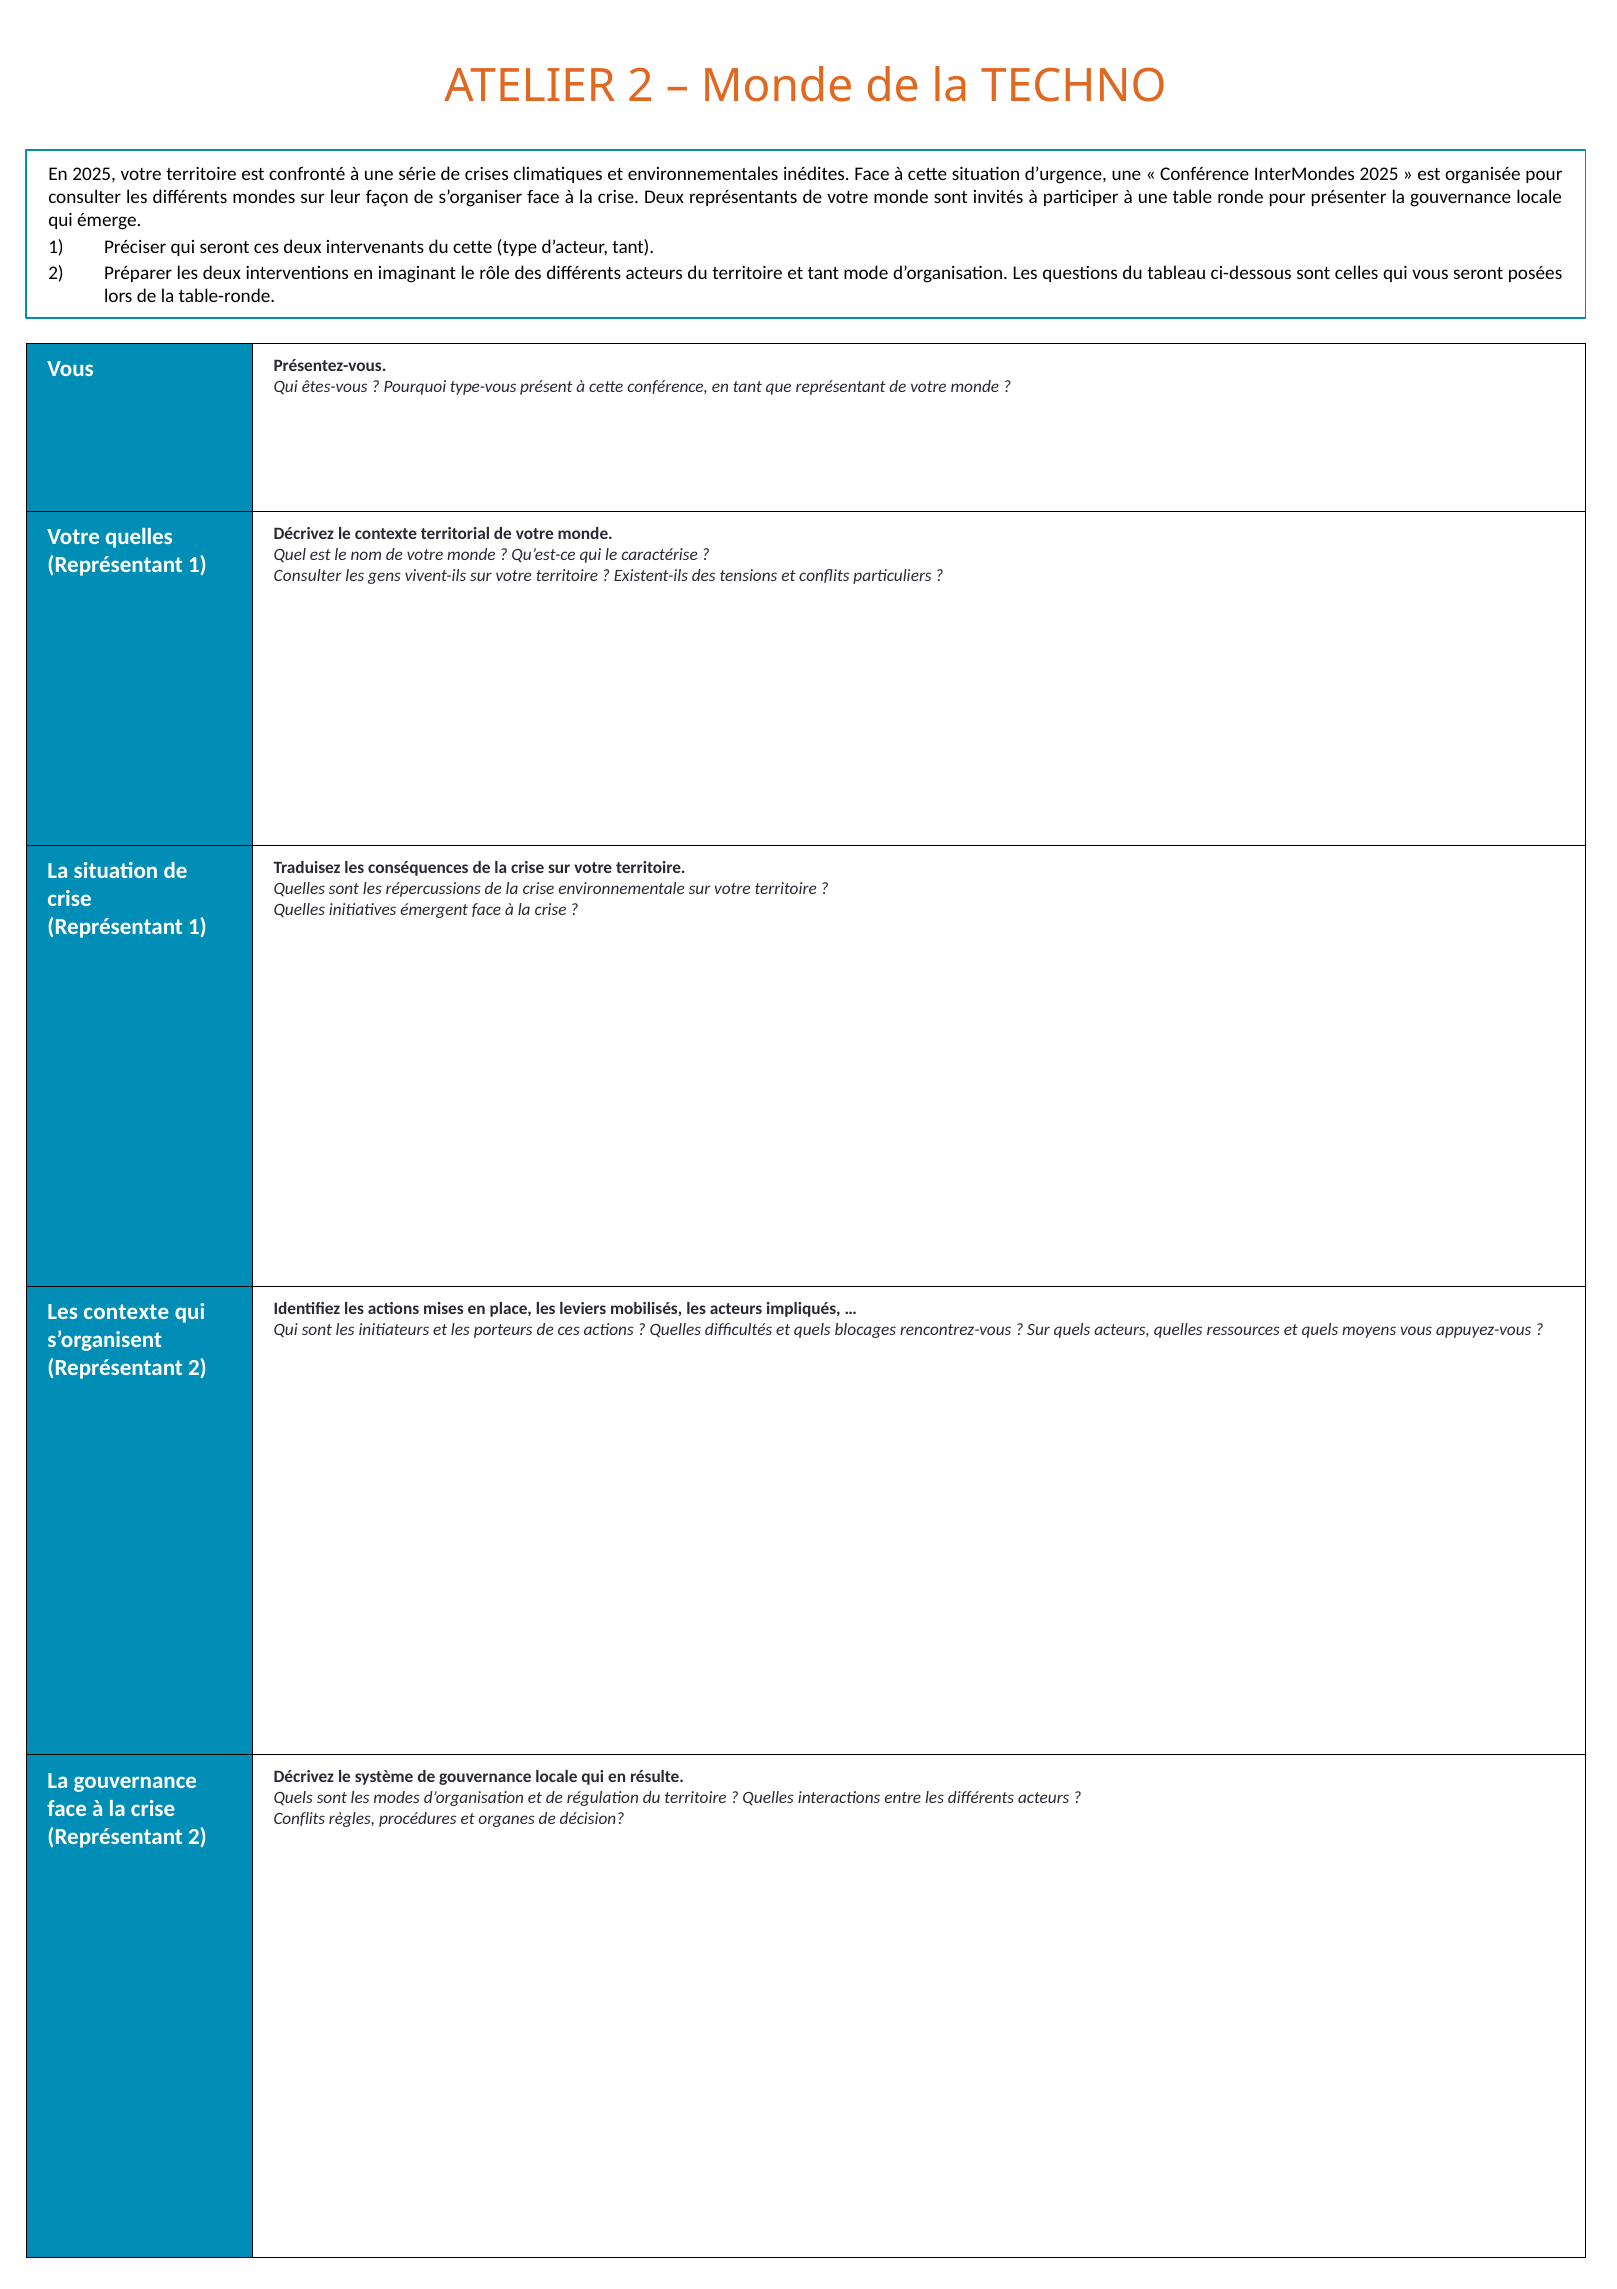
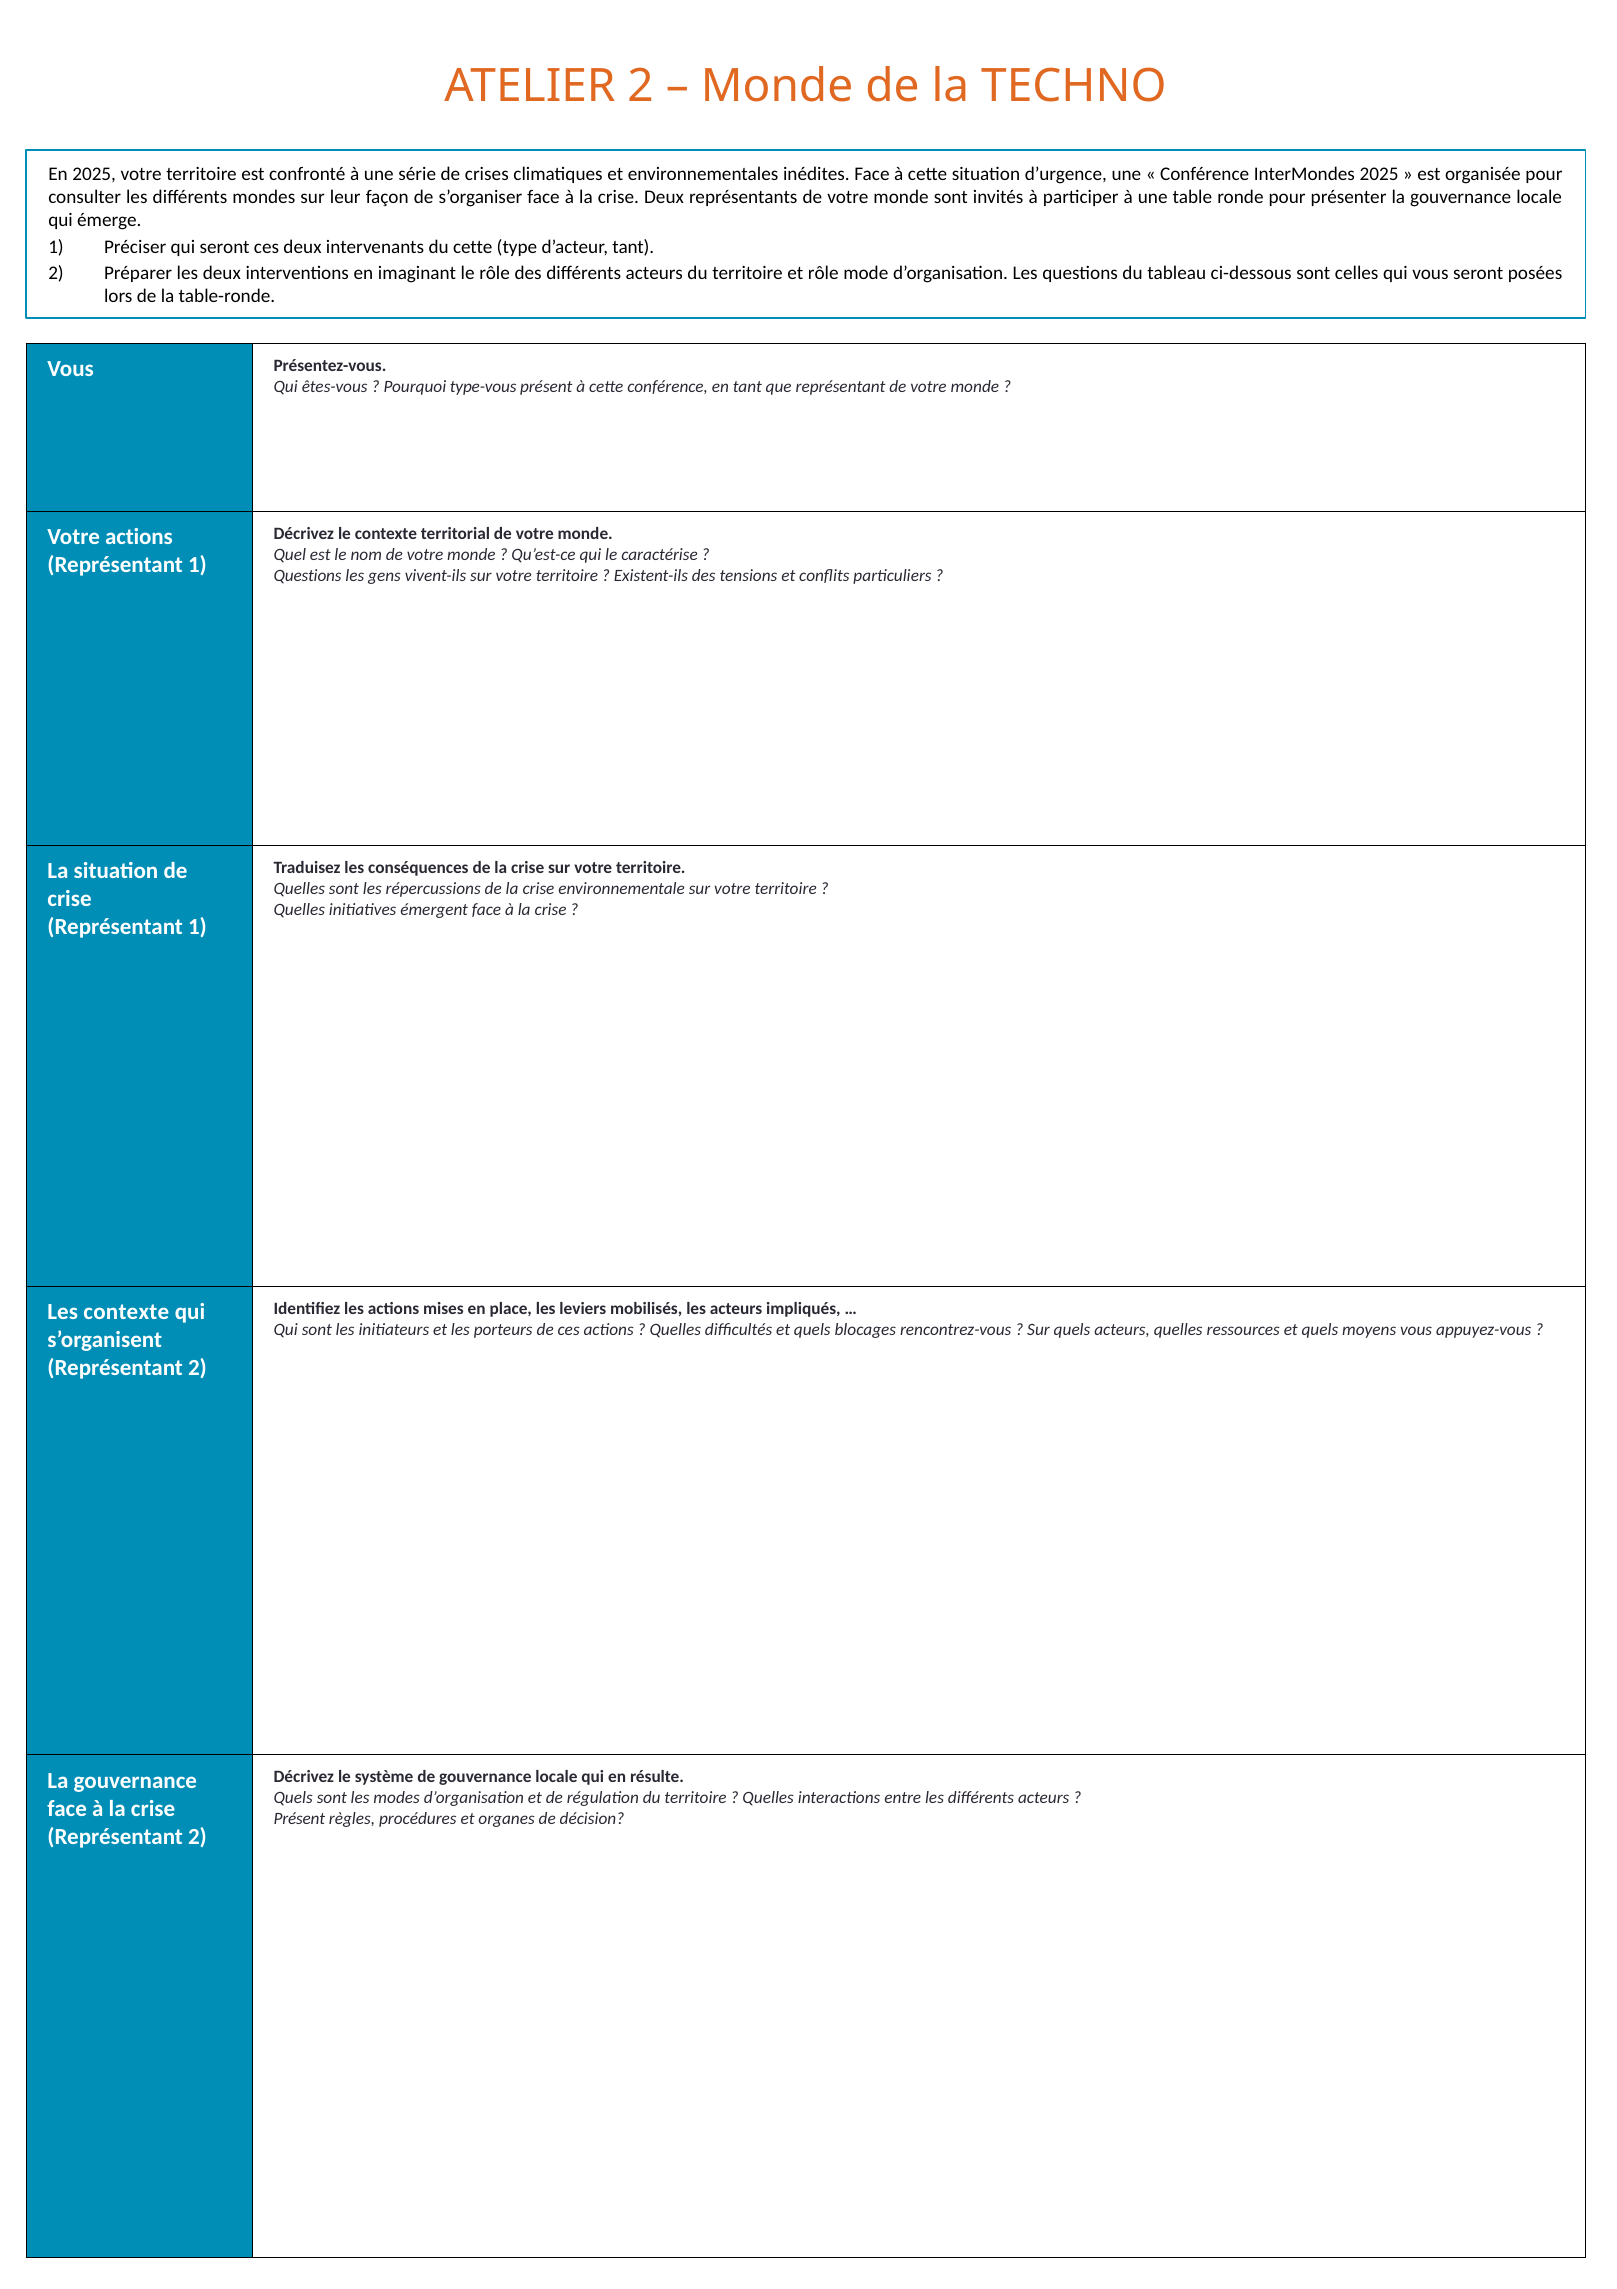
et tant: tant -> rôle (823, 274)
Votre quelles: quelles -> actions (139, 537)
Consulter: Consulter -> Questions (308, 576)
Conflits: Conflits -> Présent (299, 1819)
